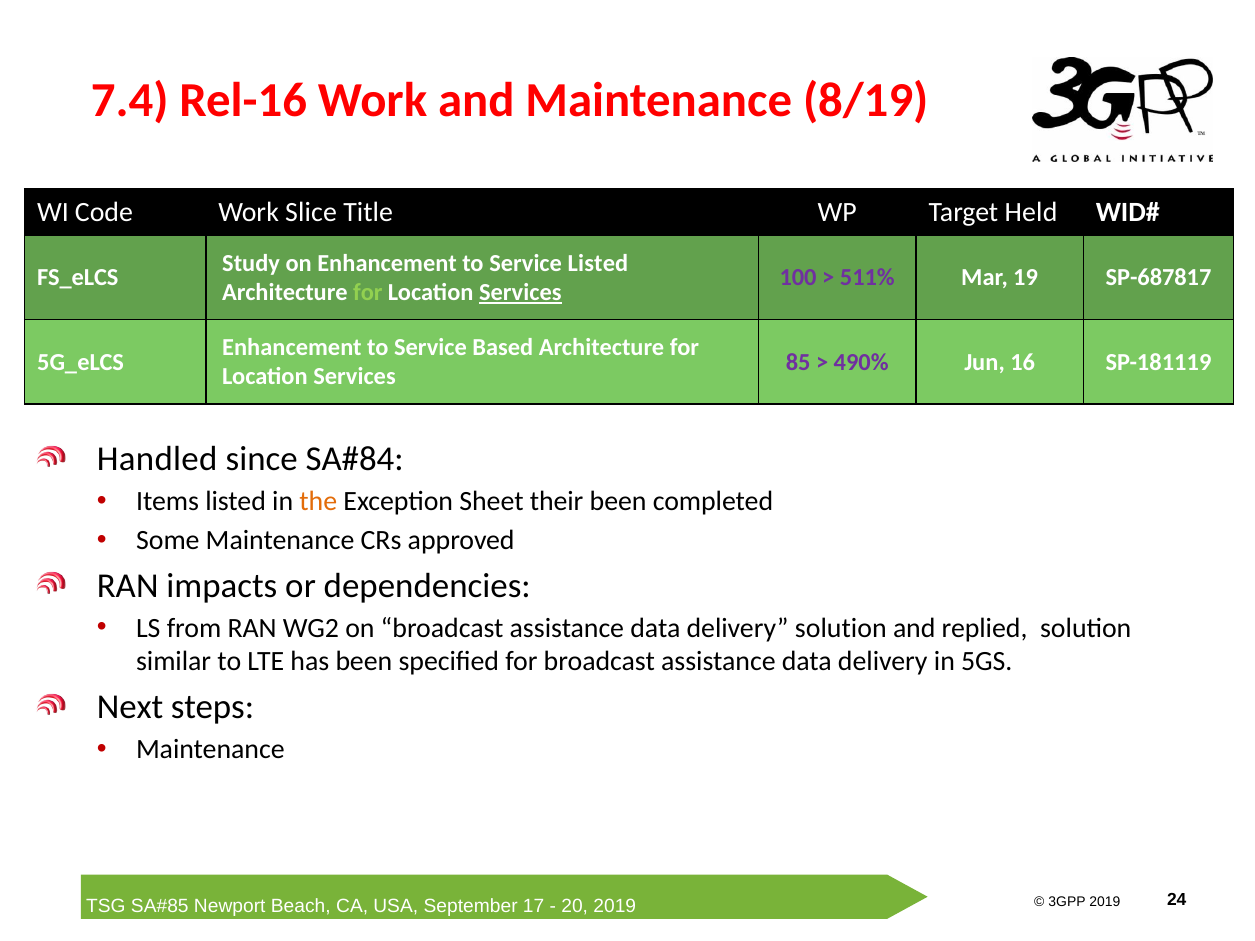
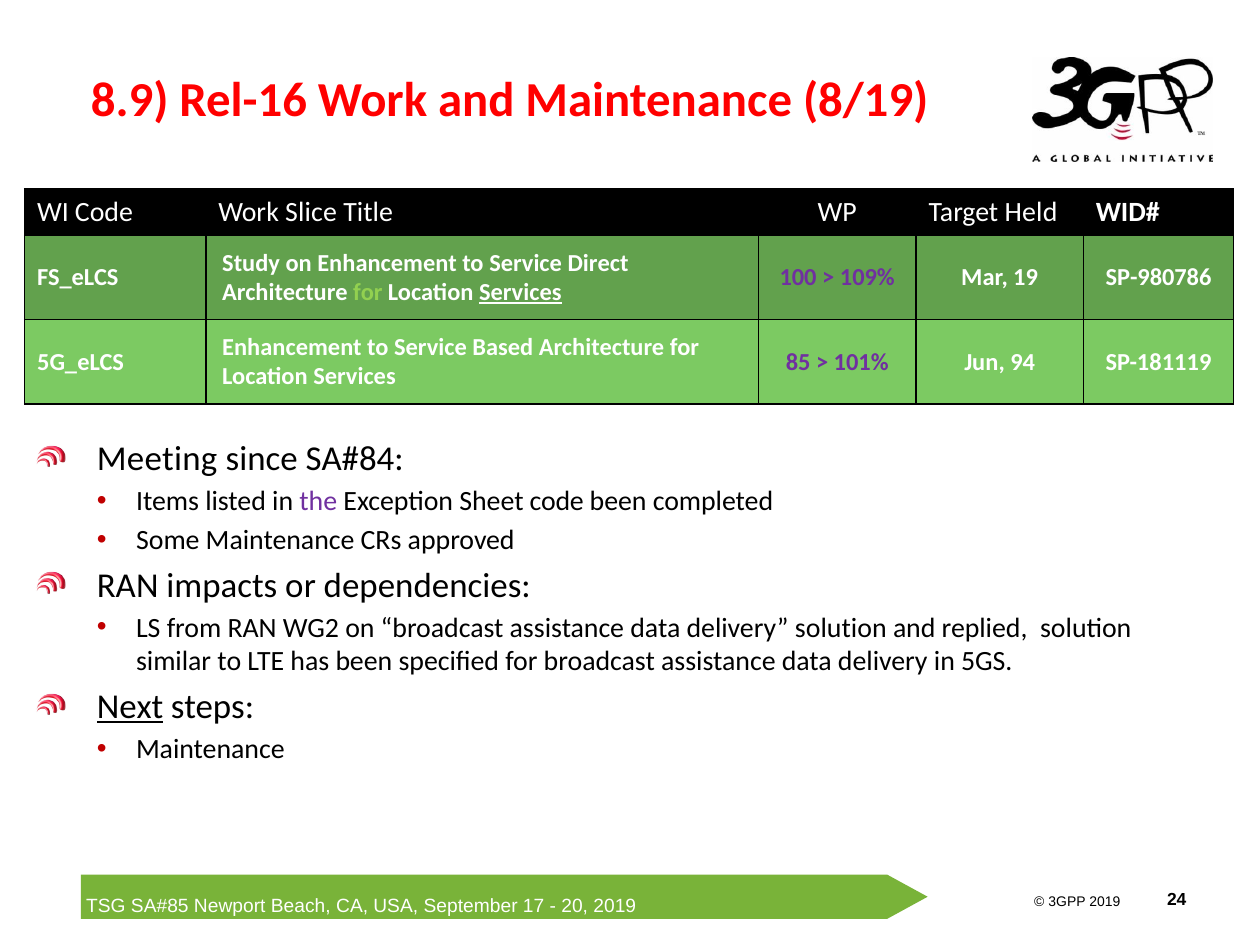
7.4: 7.4 -> 8.9 (130, 100)
Service Listed: Listed -> Direct (598, 263)
511%: 511% -> 109% (867, 278)
SP-687817: SP-687817 -> SP-980786 (1158, 278)
490%: 490% -> 101% (861, 362)
16: 16 -> 94 (1023, 362)
Handled: Handled -> Meeting (157, 459)
the colour: orange -> purple (318, 502)
Sheet their: their -> code (557, 502)
Next underline: none -> present (130, 707)
